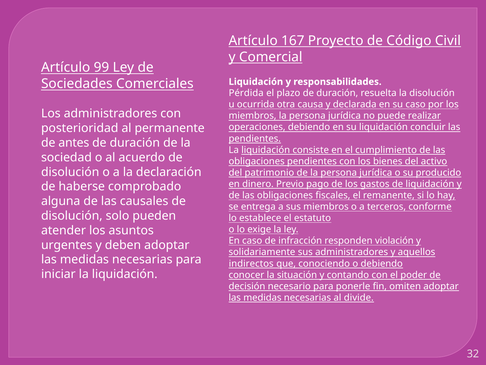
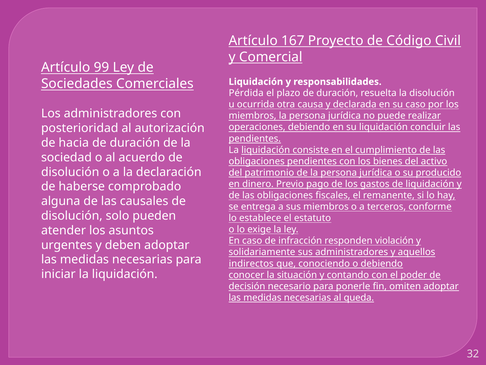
permanente: permanente -> autorización (170, 128)
antes: antes -> hacia (74, 143)
divide: divide -> queda (359, 297)
